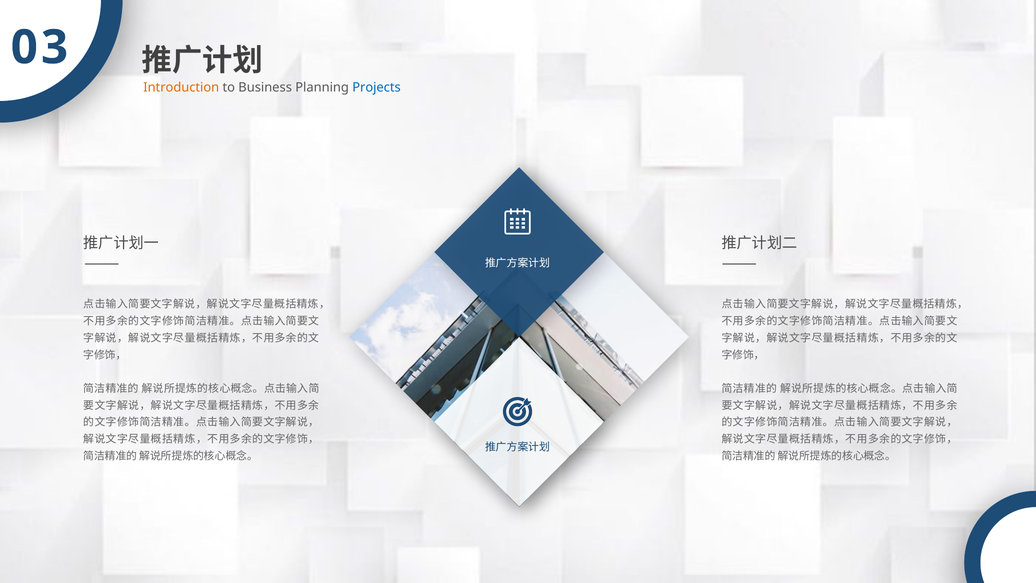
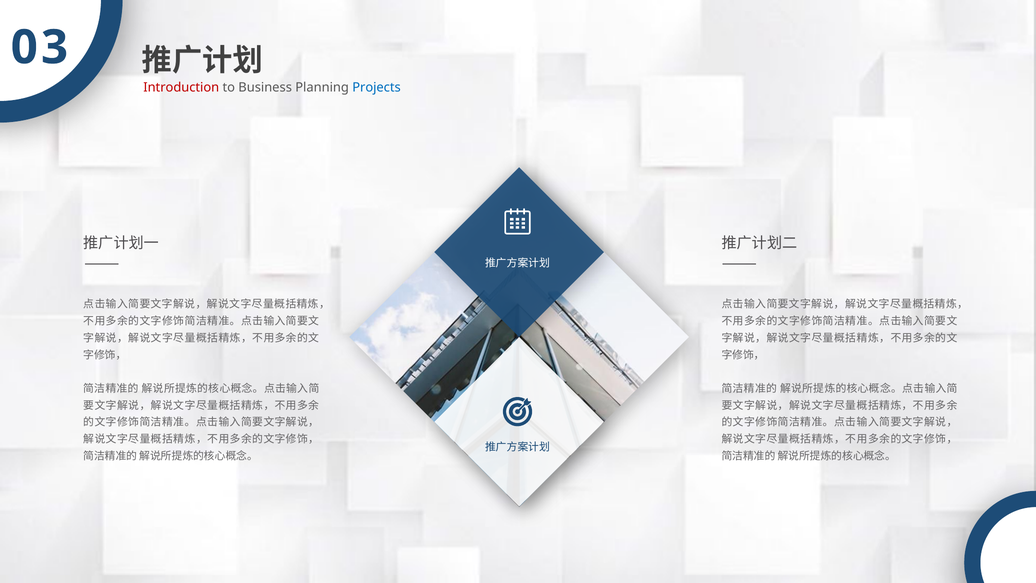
Introduction colour: orange -> red (181, 87)
